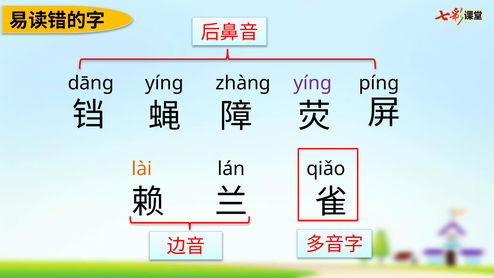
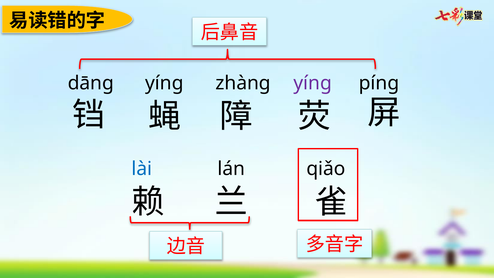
lài colour: orange -> blue (142, 169)
